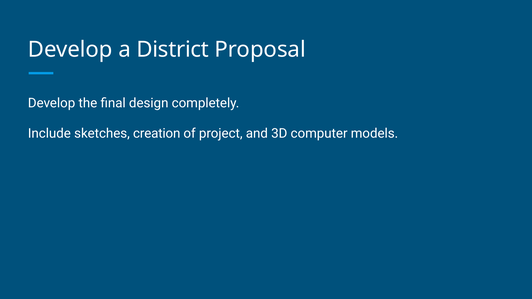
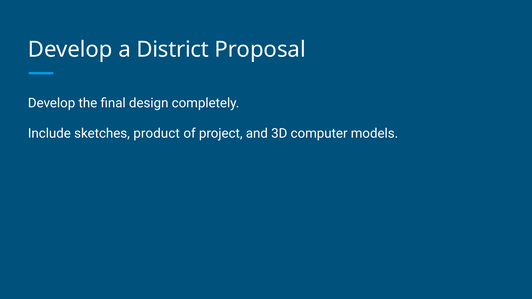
creation: creation -> product (157, 133)
